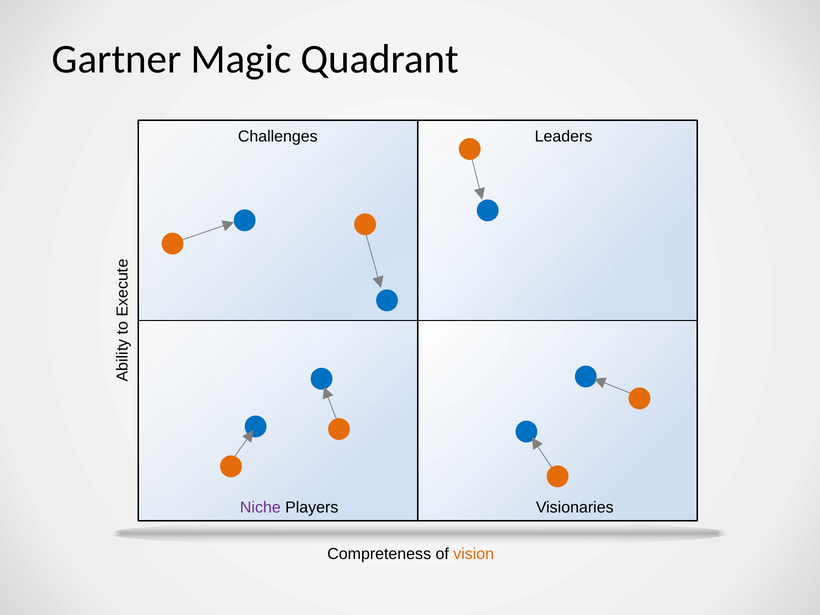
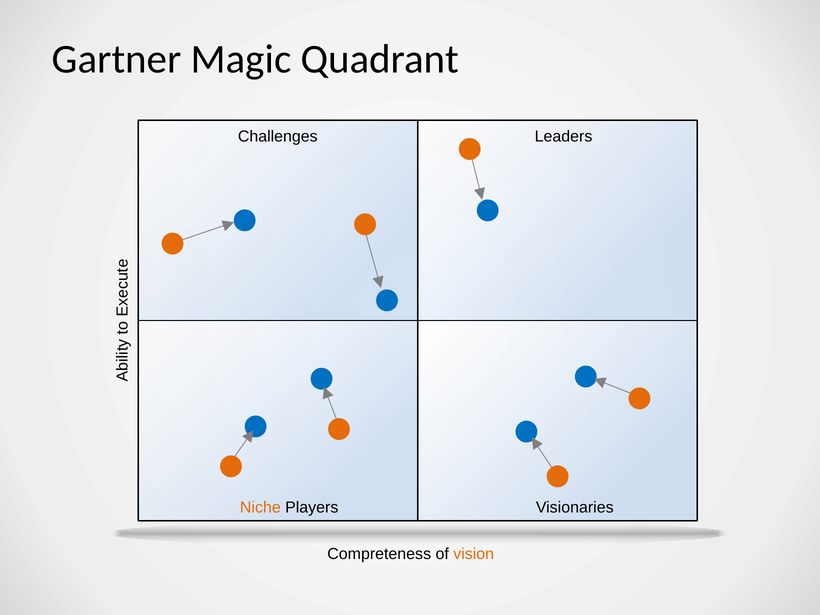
Niche colour: purple -> orange (260, 508)
